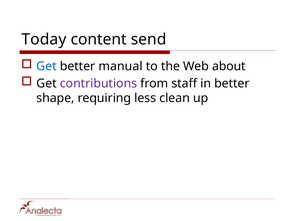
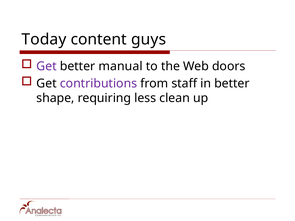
send: send -> guys (149, 39)
Get colour: blue -> purple (47, 66)
about: about -> doors (229, 66)
